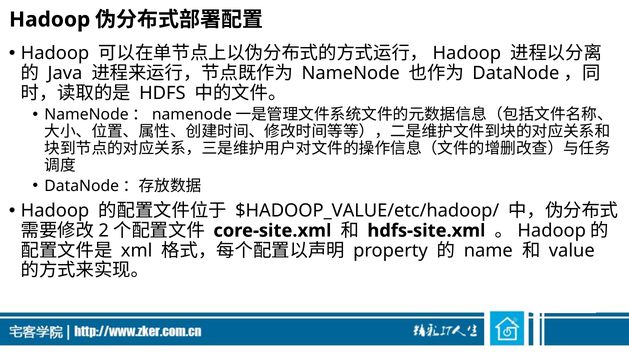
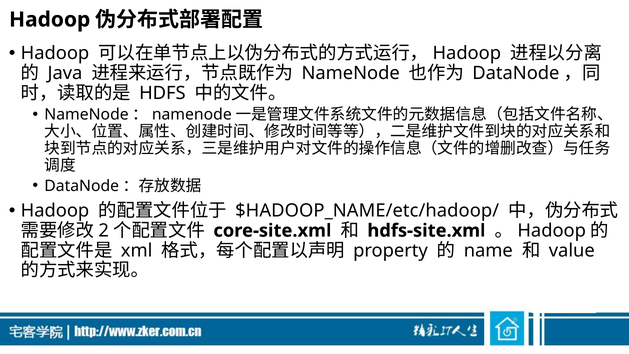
$HADOOP_VALUE/etc/hadoop/: $HADOOP_VALUE/etc/hadoop/ -> $HADOOP_NAME/etc/hadoop/ (367, 211)
